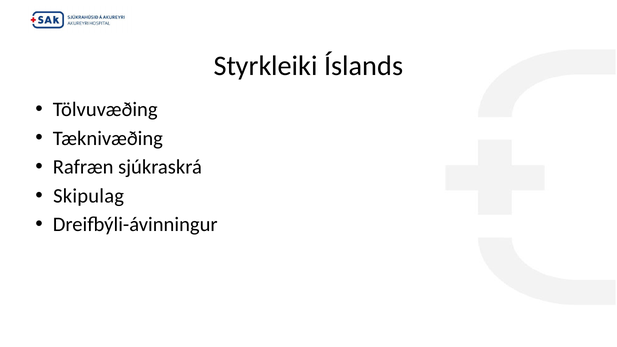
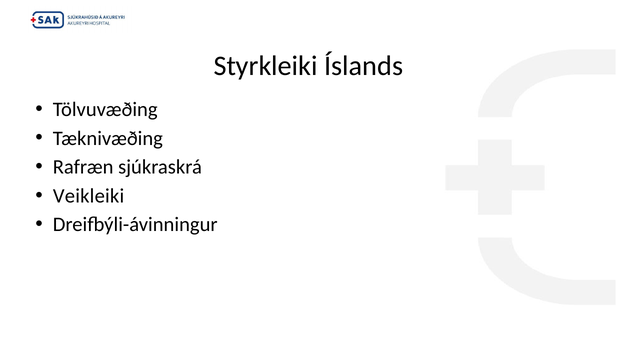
Skipulag: Skipulag -> Veikleiki (89, 196)
